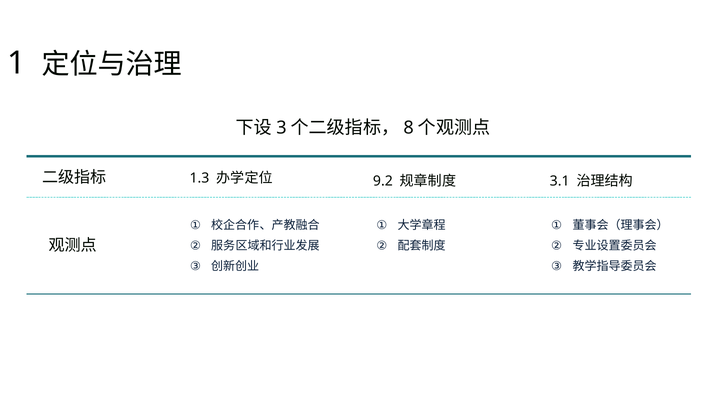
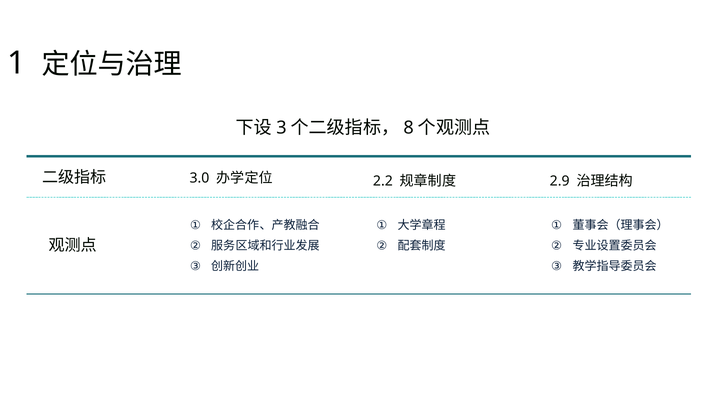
1.3: 1.3 -> 3.0 (199, 178)
9.2: 9.2 -> 2.2 (383, 181)
3.1: 3.1 -> 2.9 (560, 181)
